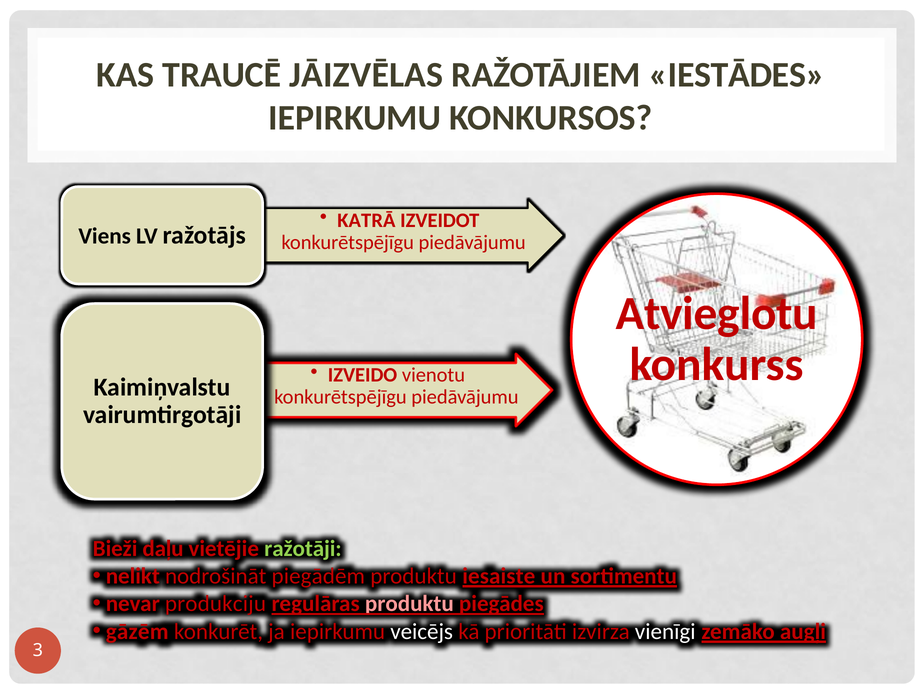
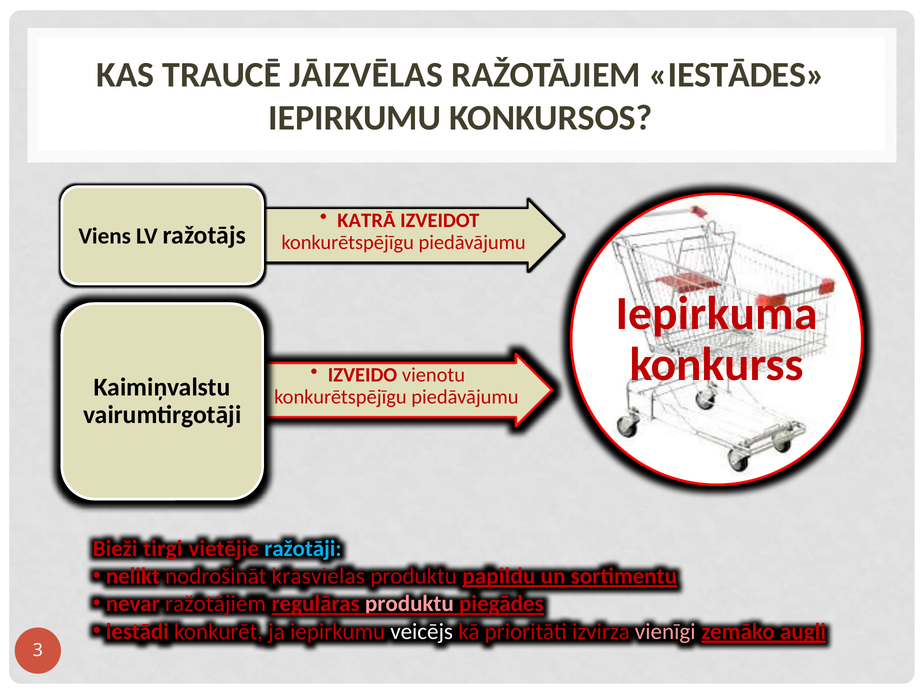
Atvieglotu: Atvieglotu -> Iepirkuma (717, 313)
daļu: daļu -> tirgi (163, 548)
ražotāji colour: light green -> light blue (303, 548)
piegādēm: piegādēm -> krāsvielas (318, 576)
iesaiste: iesaiste -> papildu (499, 576)
nevar produkciju: produkciju -> ražotājiem (215, 604)
gāzēm: gāzēm -> iestādi (137, 632)
vienīgi colour: white -> pink (665, 632)
